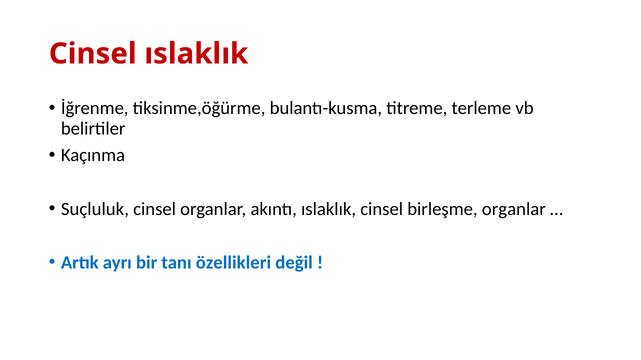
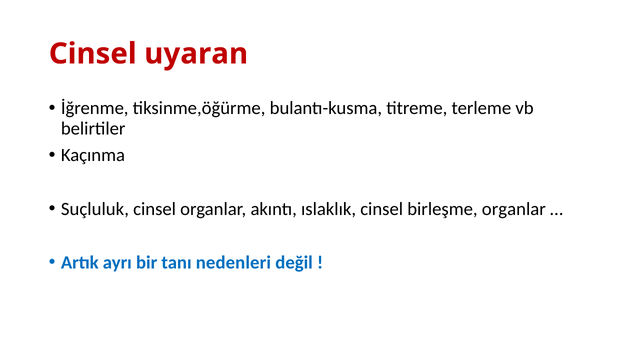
Cinsel ıslaklık: ıslaklık -> uyaran (196, 54)
özellikleri: özellikleri -> nedenleri (233, 263)
